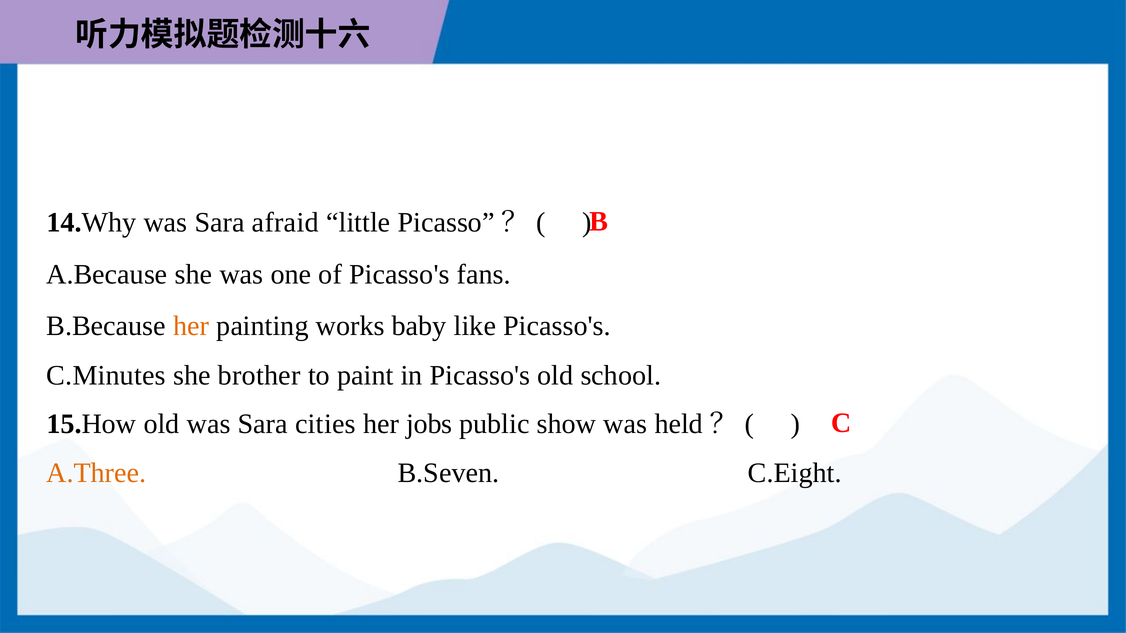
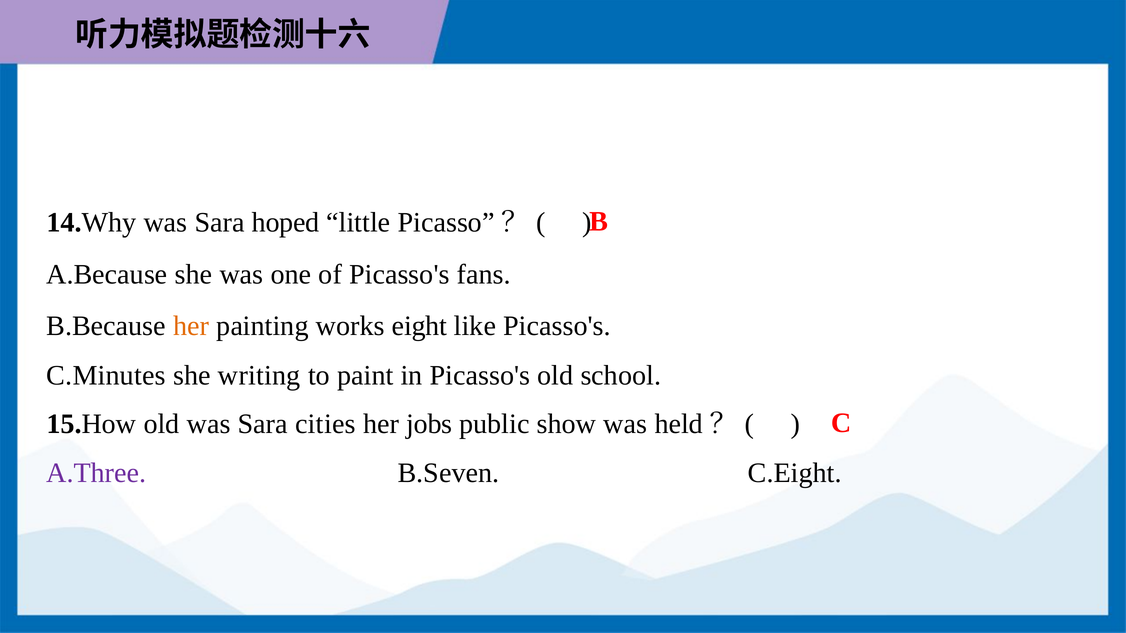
afraid: afraid -> hoped (286, 222)
baby: baby -> eight (419, 326)
brother: brother -> writing (259, 375)
A.Three colour: orange -> purple (96, 473)
